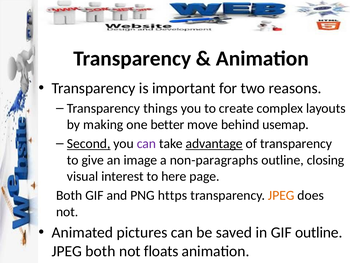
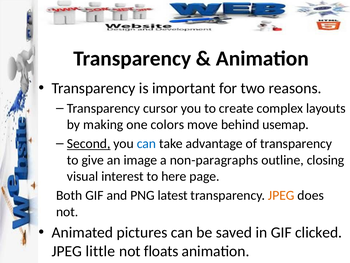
things: things -> cursor (161, 108)
better: better -> colors (167, 124)
can colour: purple -> blue (146, 143)
advantage underline: present -> none (214, 143)
https: https -> latest (173, 195)
GIF outline: outline -> clicked (319, 232)
JPEG both: both -> little (100, 251)
